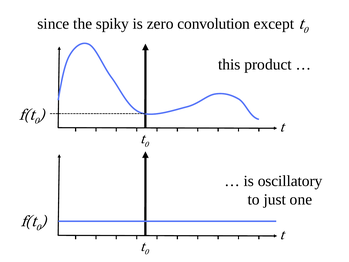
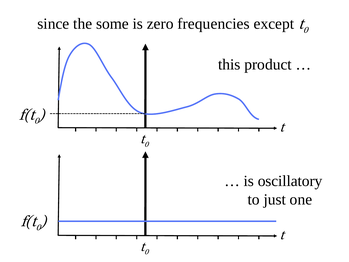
spiky: spiky -> some (112, 24)
convolution: convolution -> frequencies (214, 24)
